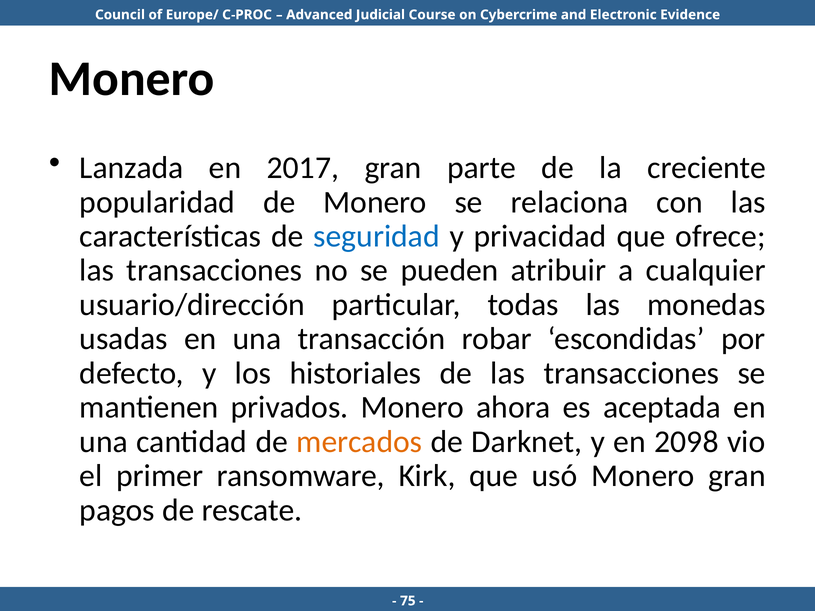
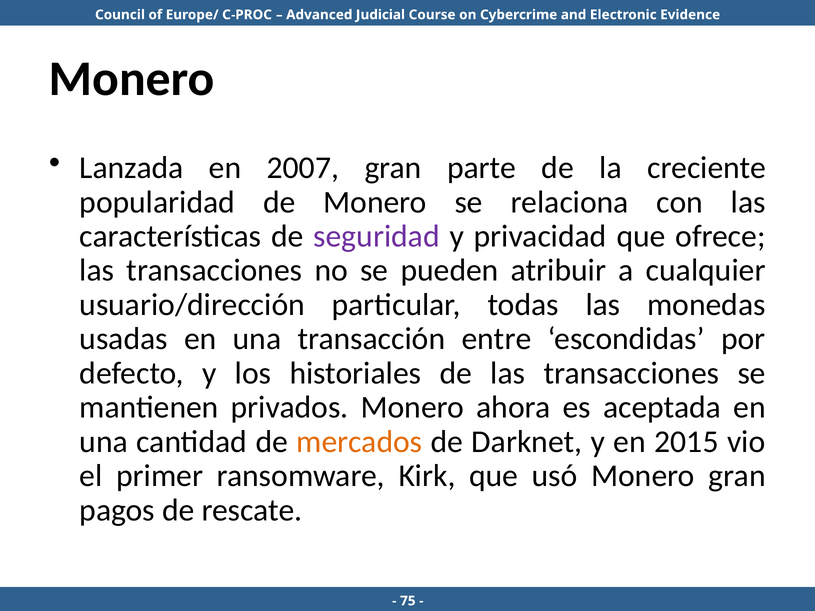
2017: 2017 -> 2007 (303, 168)
seguridad colour: blue -> purple (377, 236)
robar: robar -> entre (496, 339)
2098: 2098 -> 2015 (686, 442)
